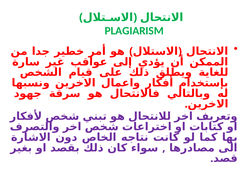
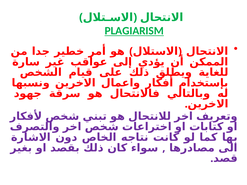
PLAGIARISM underline: none -> present (134, 31)
